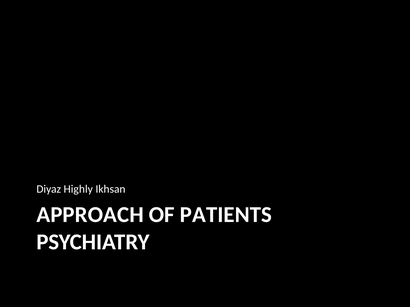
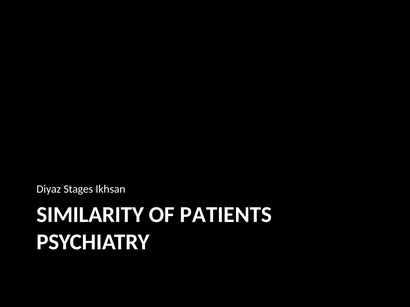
Highly: Highly -> Stages (78, 189)
APPROACH: APPROACH -> SIMILARITY (90, 215)
